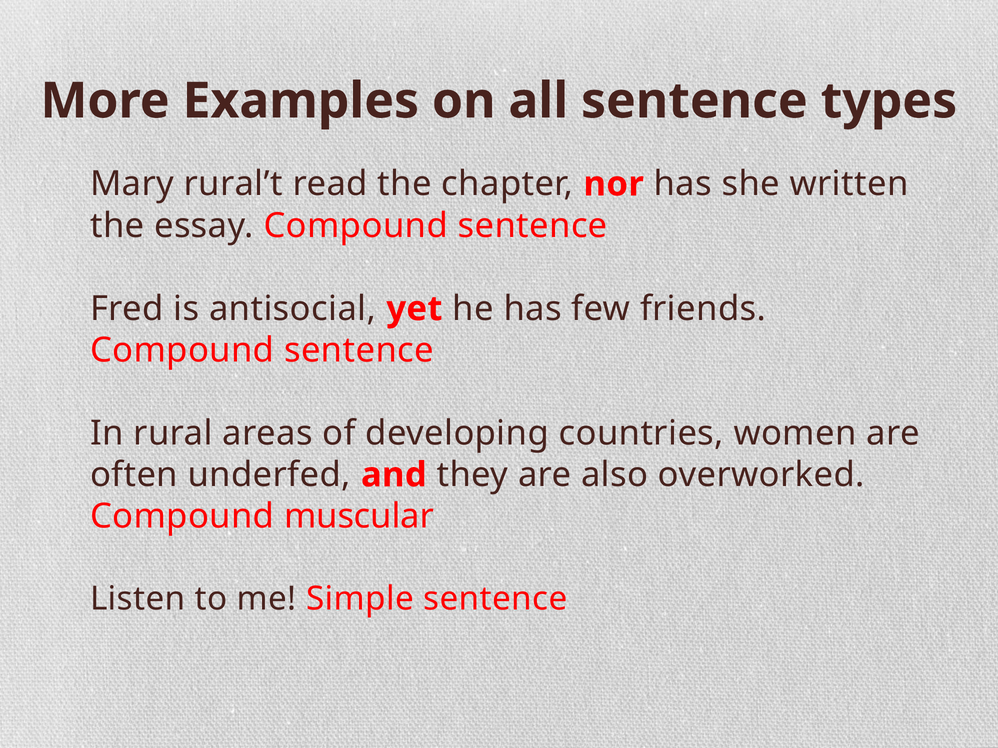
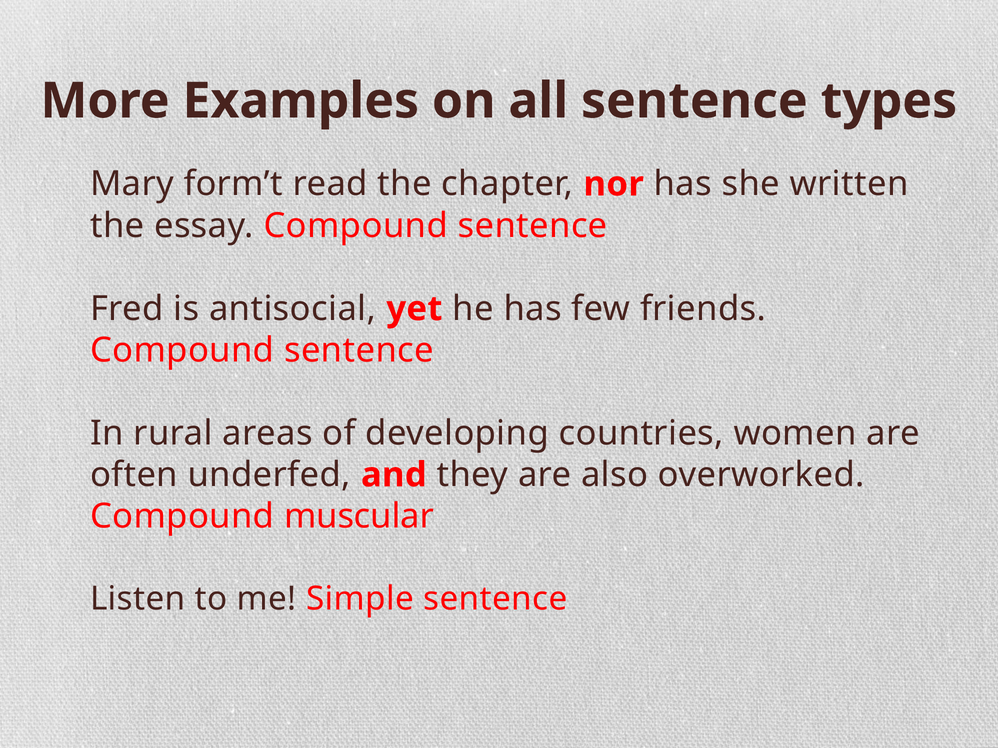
rural’t: rural’t -> form’t (233, 184)
